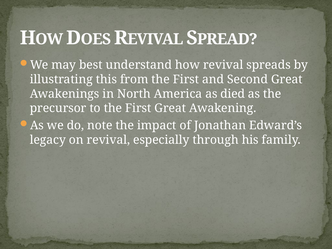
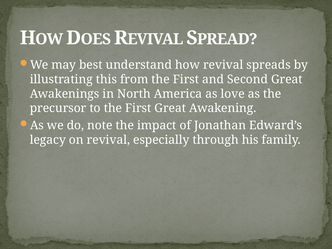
died: died -> love (233, 94)
